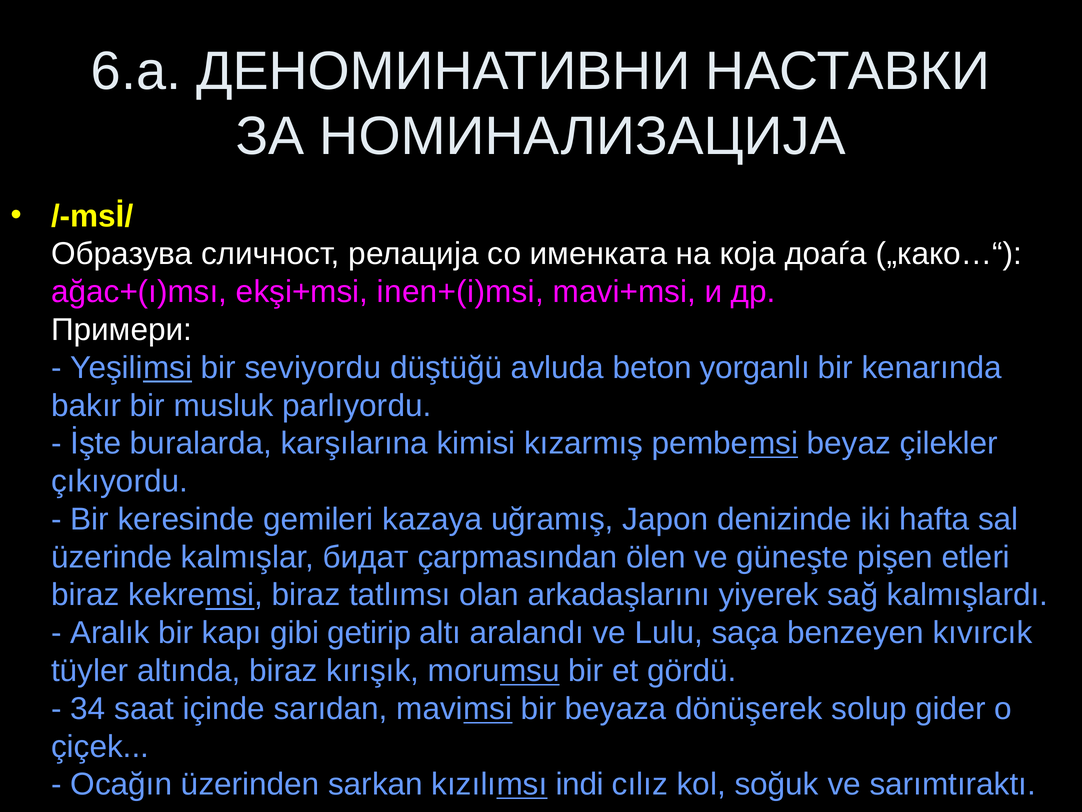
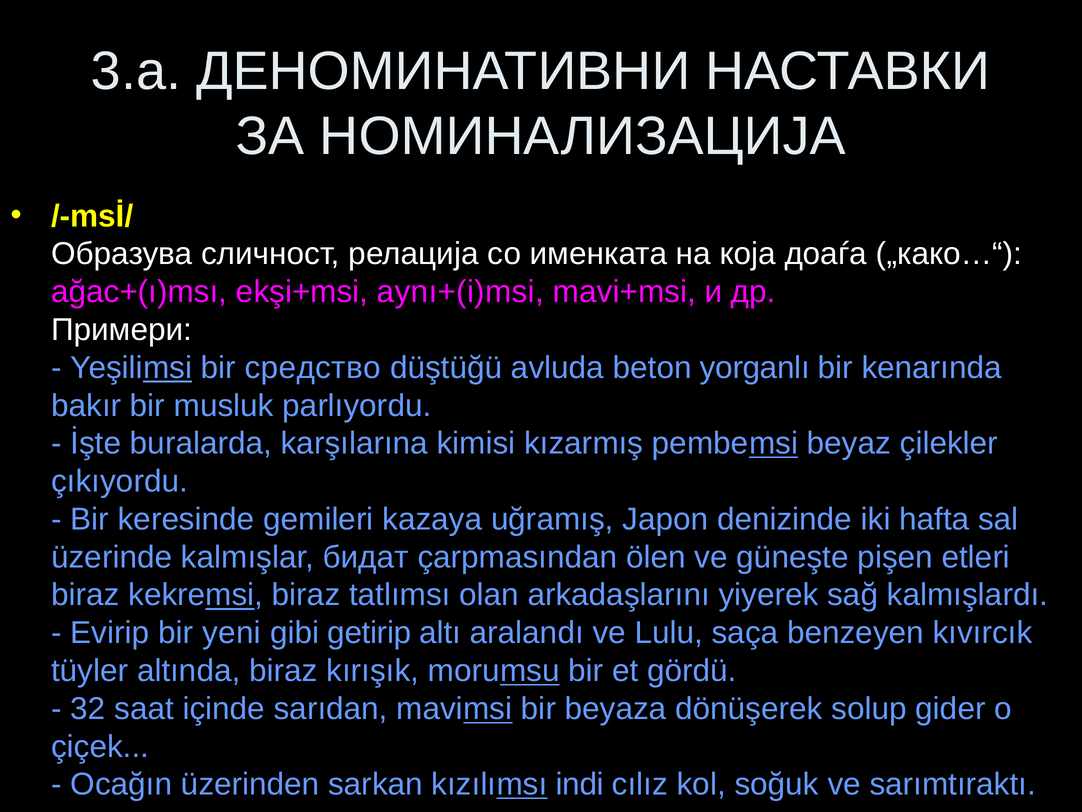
6.a: 6.a -> 3.a (136, 71)
inen+(i)msi: inen+(i)msi -> aynı+(i)msi (460, 292)
seviyordu: seviyordu -> средство (313, 367)
Aralık: Aralık -> Evirip (110, 633)
kapı: kapı -> yeni (231, 633)
34: 34 -> 32 (88, 708)
